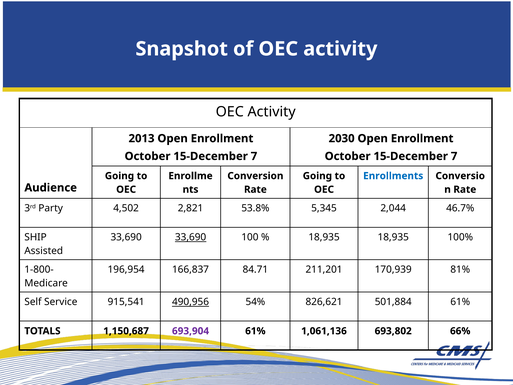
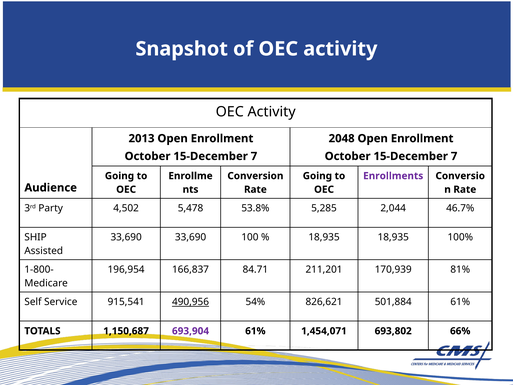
2030: 2030 -> 2048 (342, 138)
Enrollments colour: blue -> purple (393, 176)
2,821: 2,821 -> 5,478 (191, 208)
5,345: 5,345 -> 5,285 (324, 208)
33,690 underline: present -> none (191, 237)
1,061,136: 1,061,136 -> 1,454,071 (324, 331)
